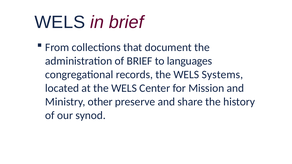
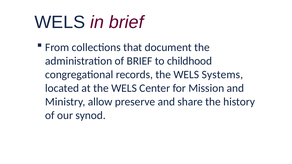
languages: languages -> childhood (190, 61)
other: other -> allow (100, 102)
